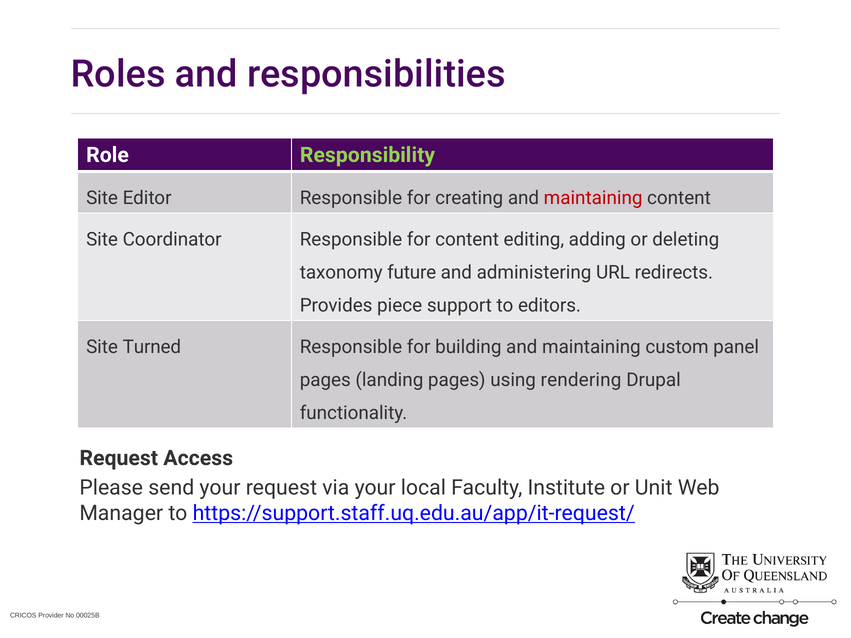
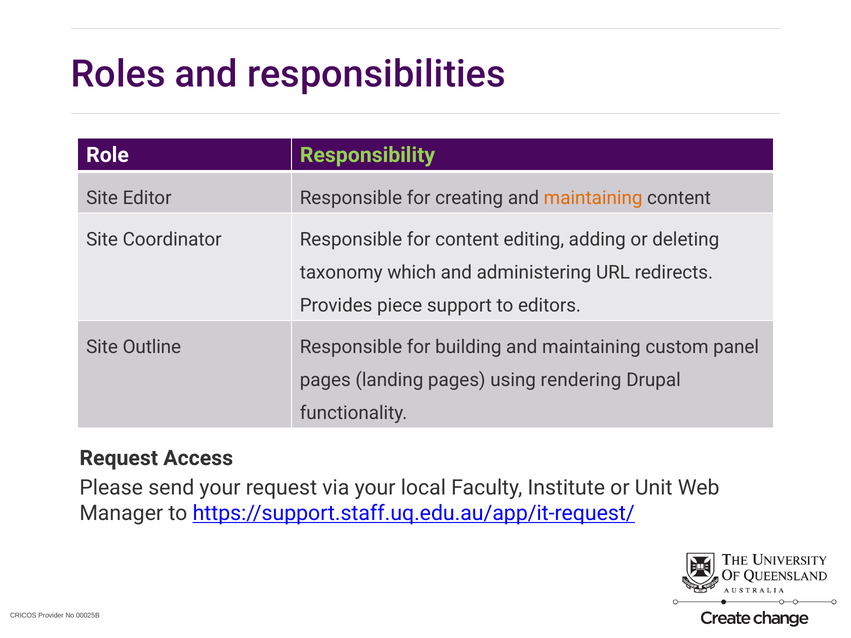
maintaining colour: red -> orange (593, 198)
future: future -> which (412, 273)
Turned: Turned -> Outline (152, 347)
